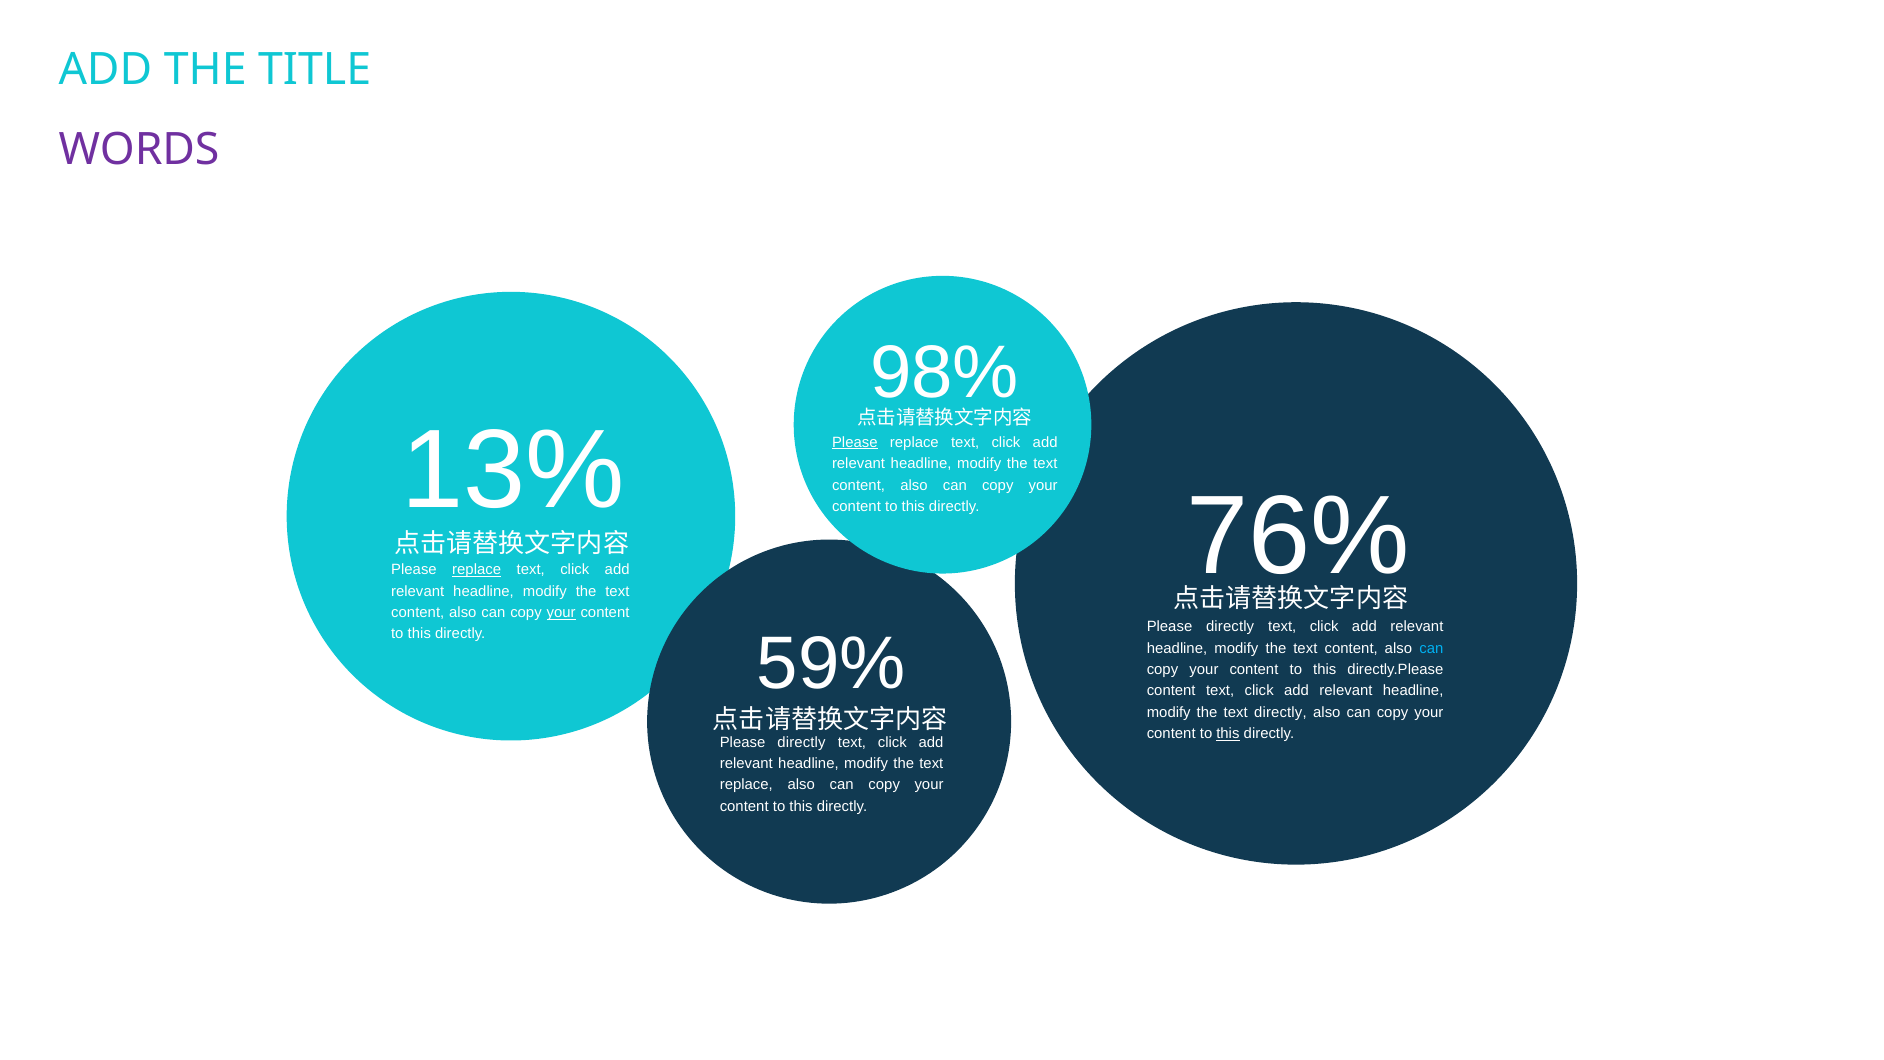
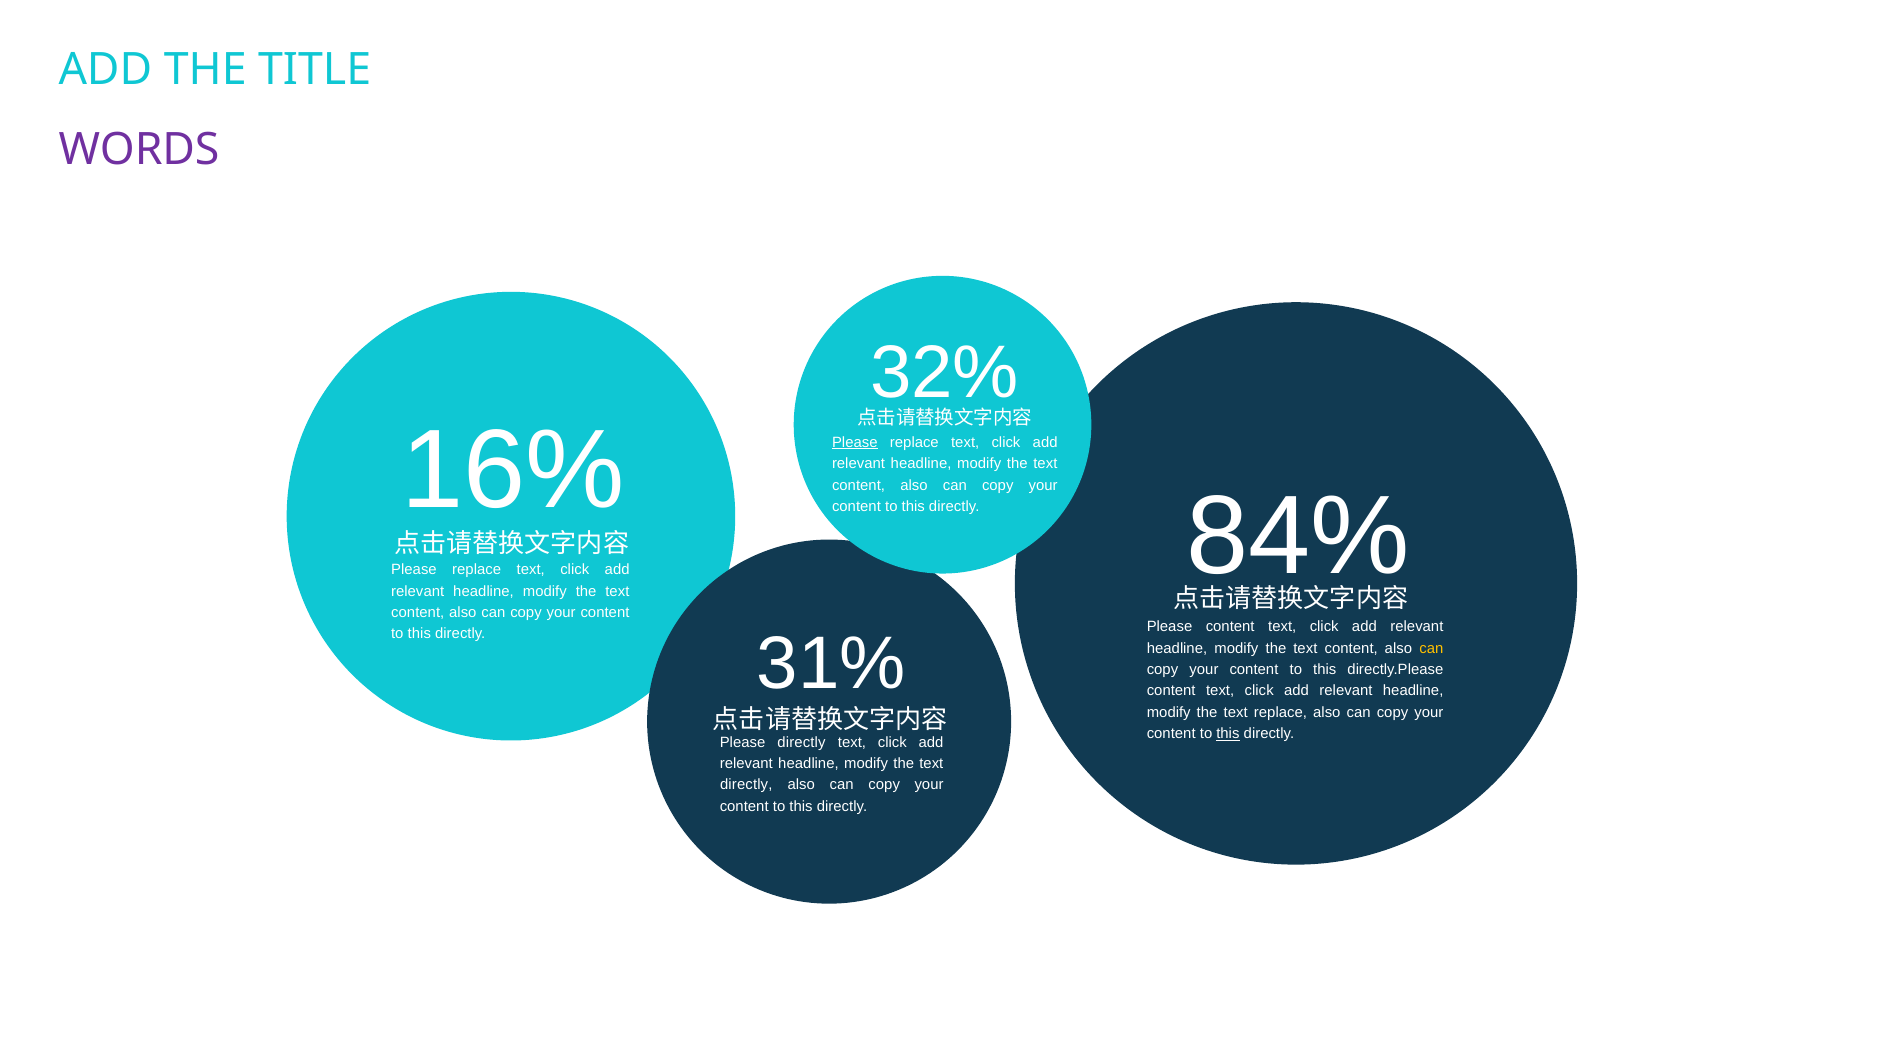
98%: 98% -> 32% (944, 373)
13%: 13% -> 16% (513, 470)
76%: 76% -> 84% (1298, 536)
replace underline: present -> none (477, 570)
your underline: present -> none (561, 612)
directly: directly -> content (1230, 627)
59%: 59% -> 31% (831, 664)
can colour: light blue -> yellow (1431, 648)
text directly: directly -> replace (1280, 712)
replace: replace -> directly (746, 785)
